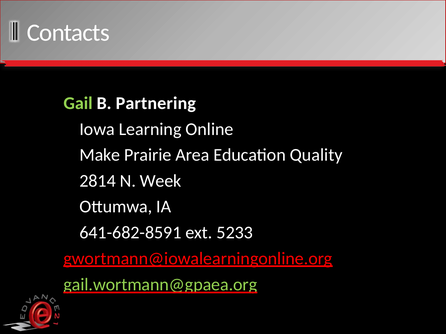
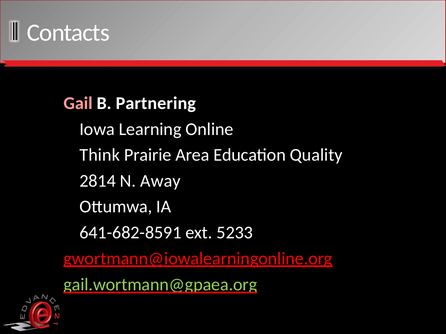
Gail colour: light green -> pink (78, 103)
Make: Make -> Think (100, 155)
Week: Week -> Away (160, 181)
